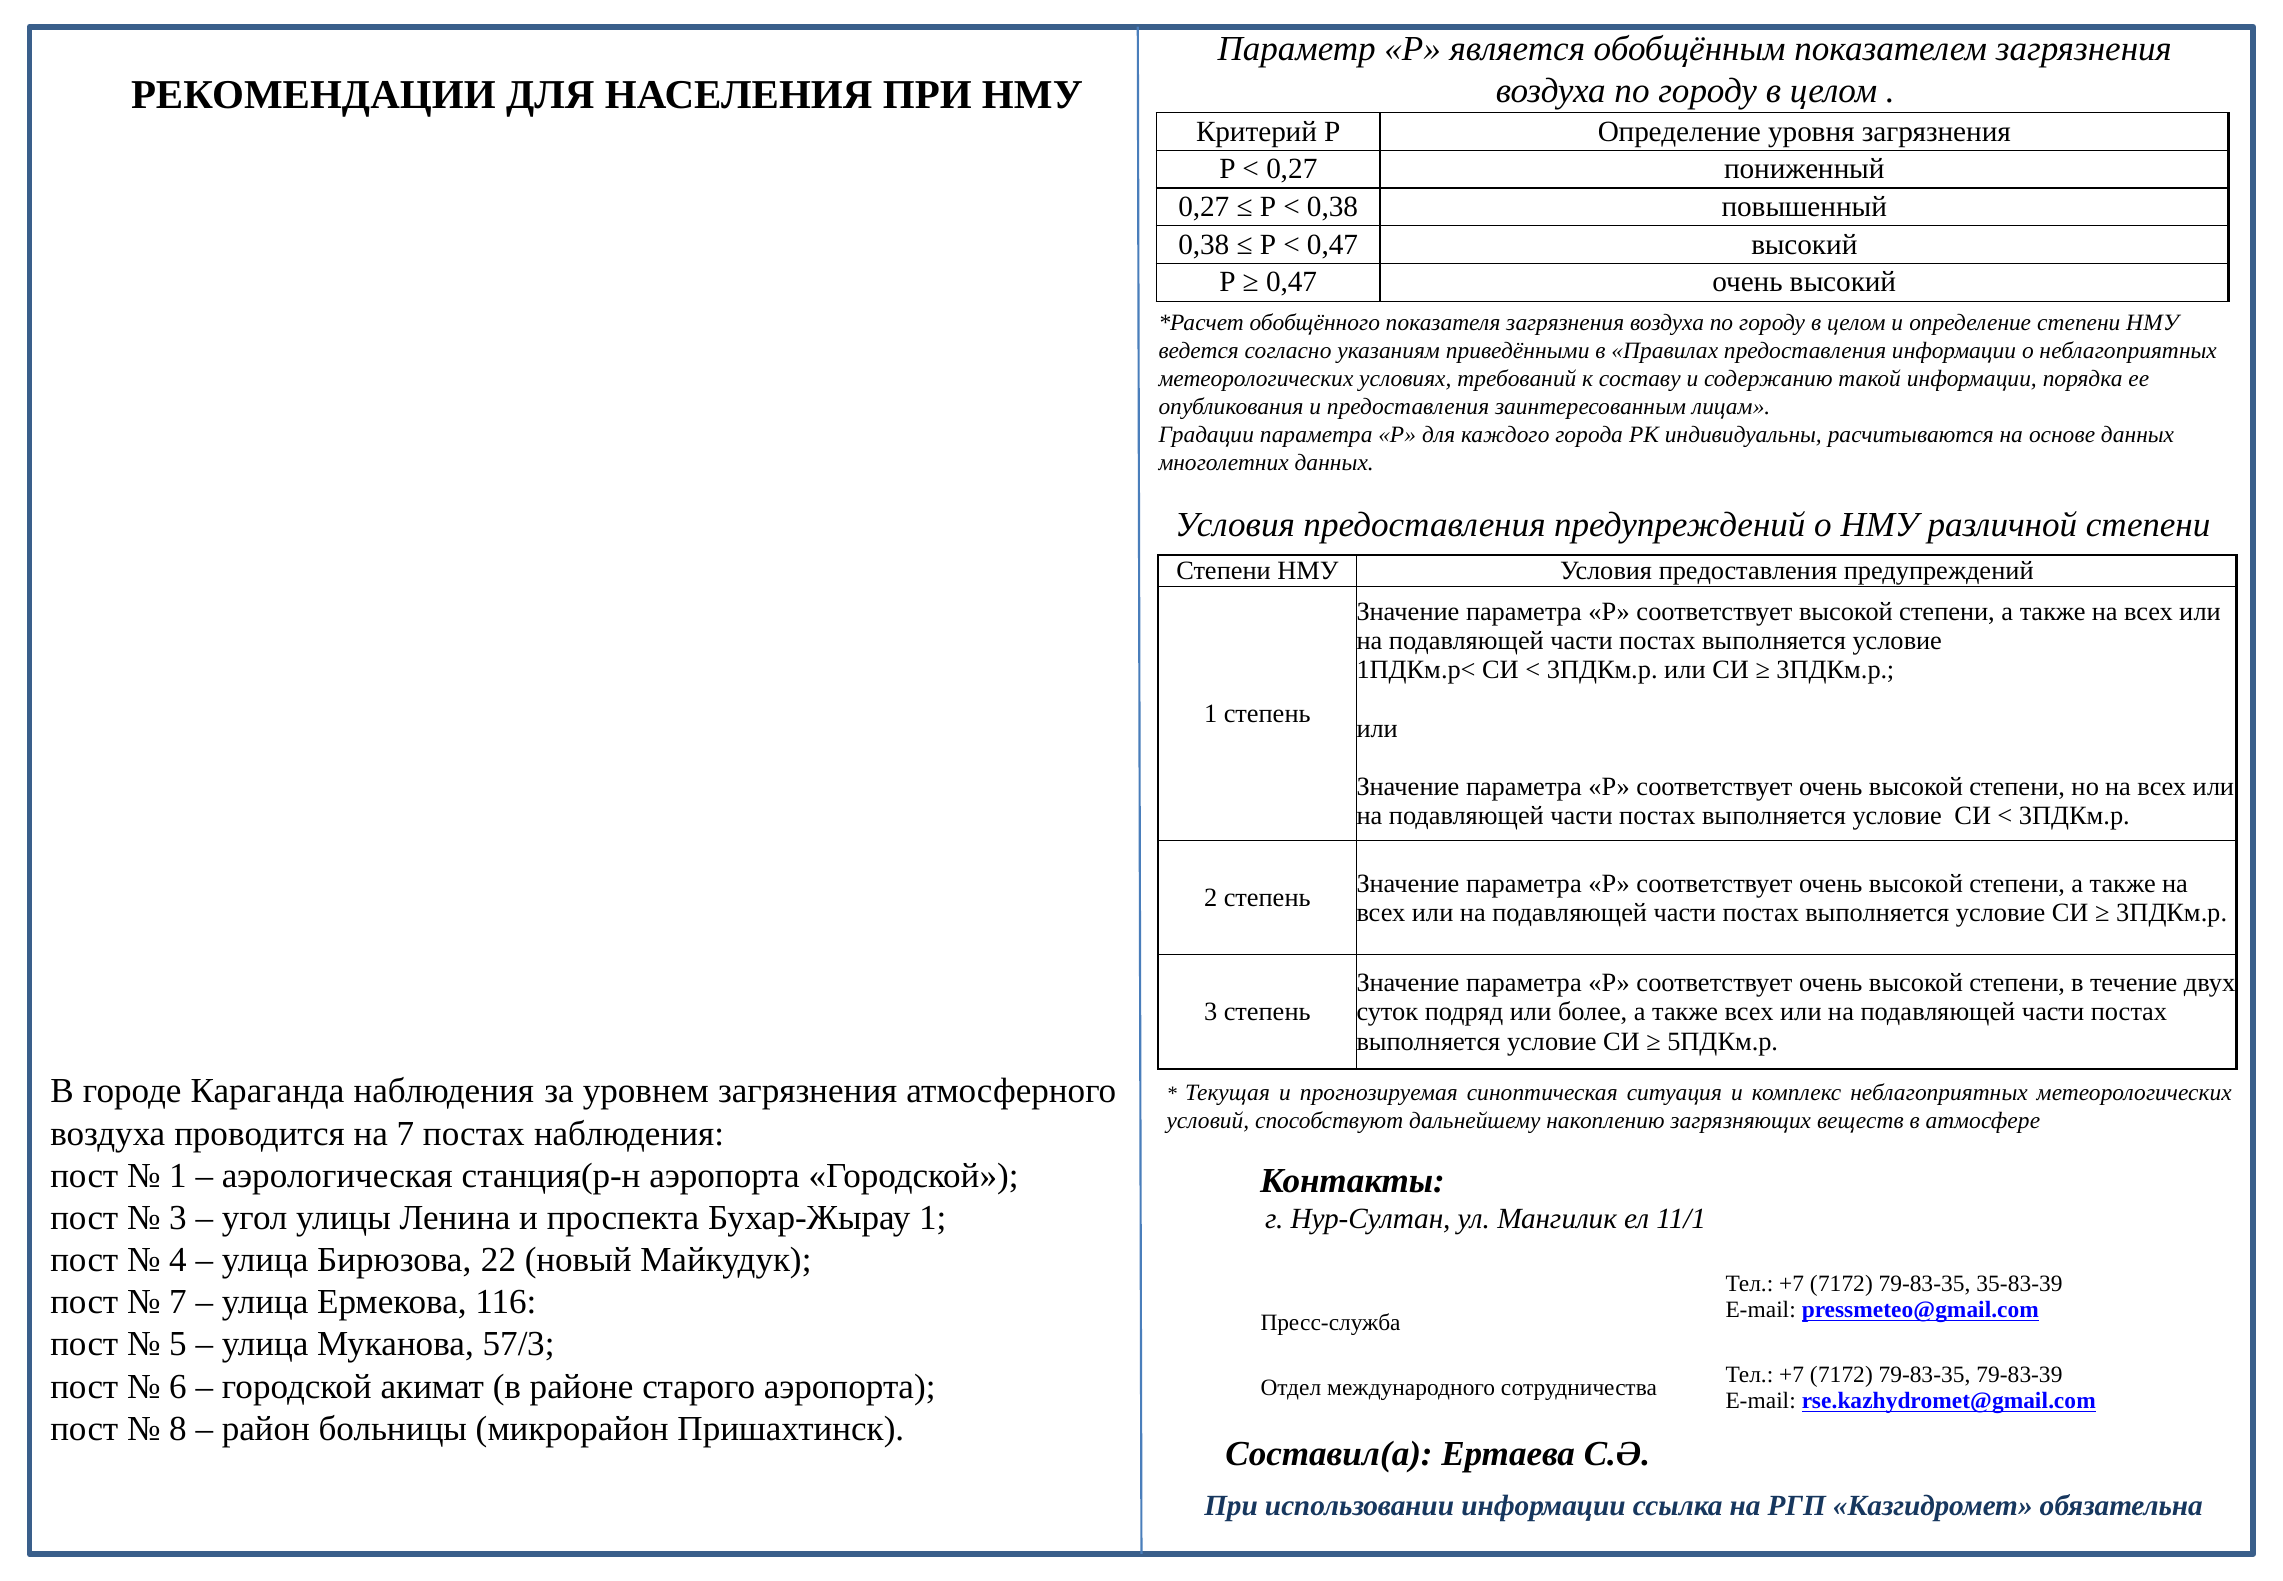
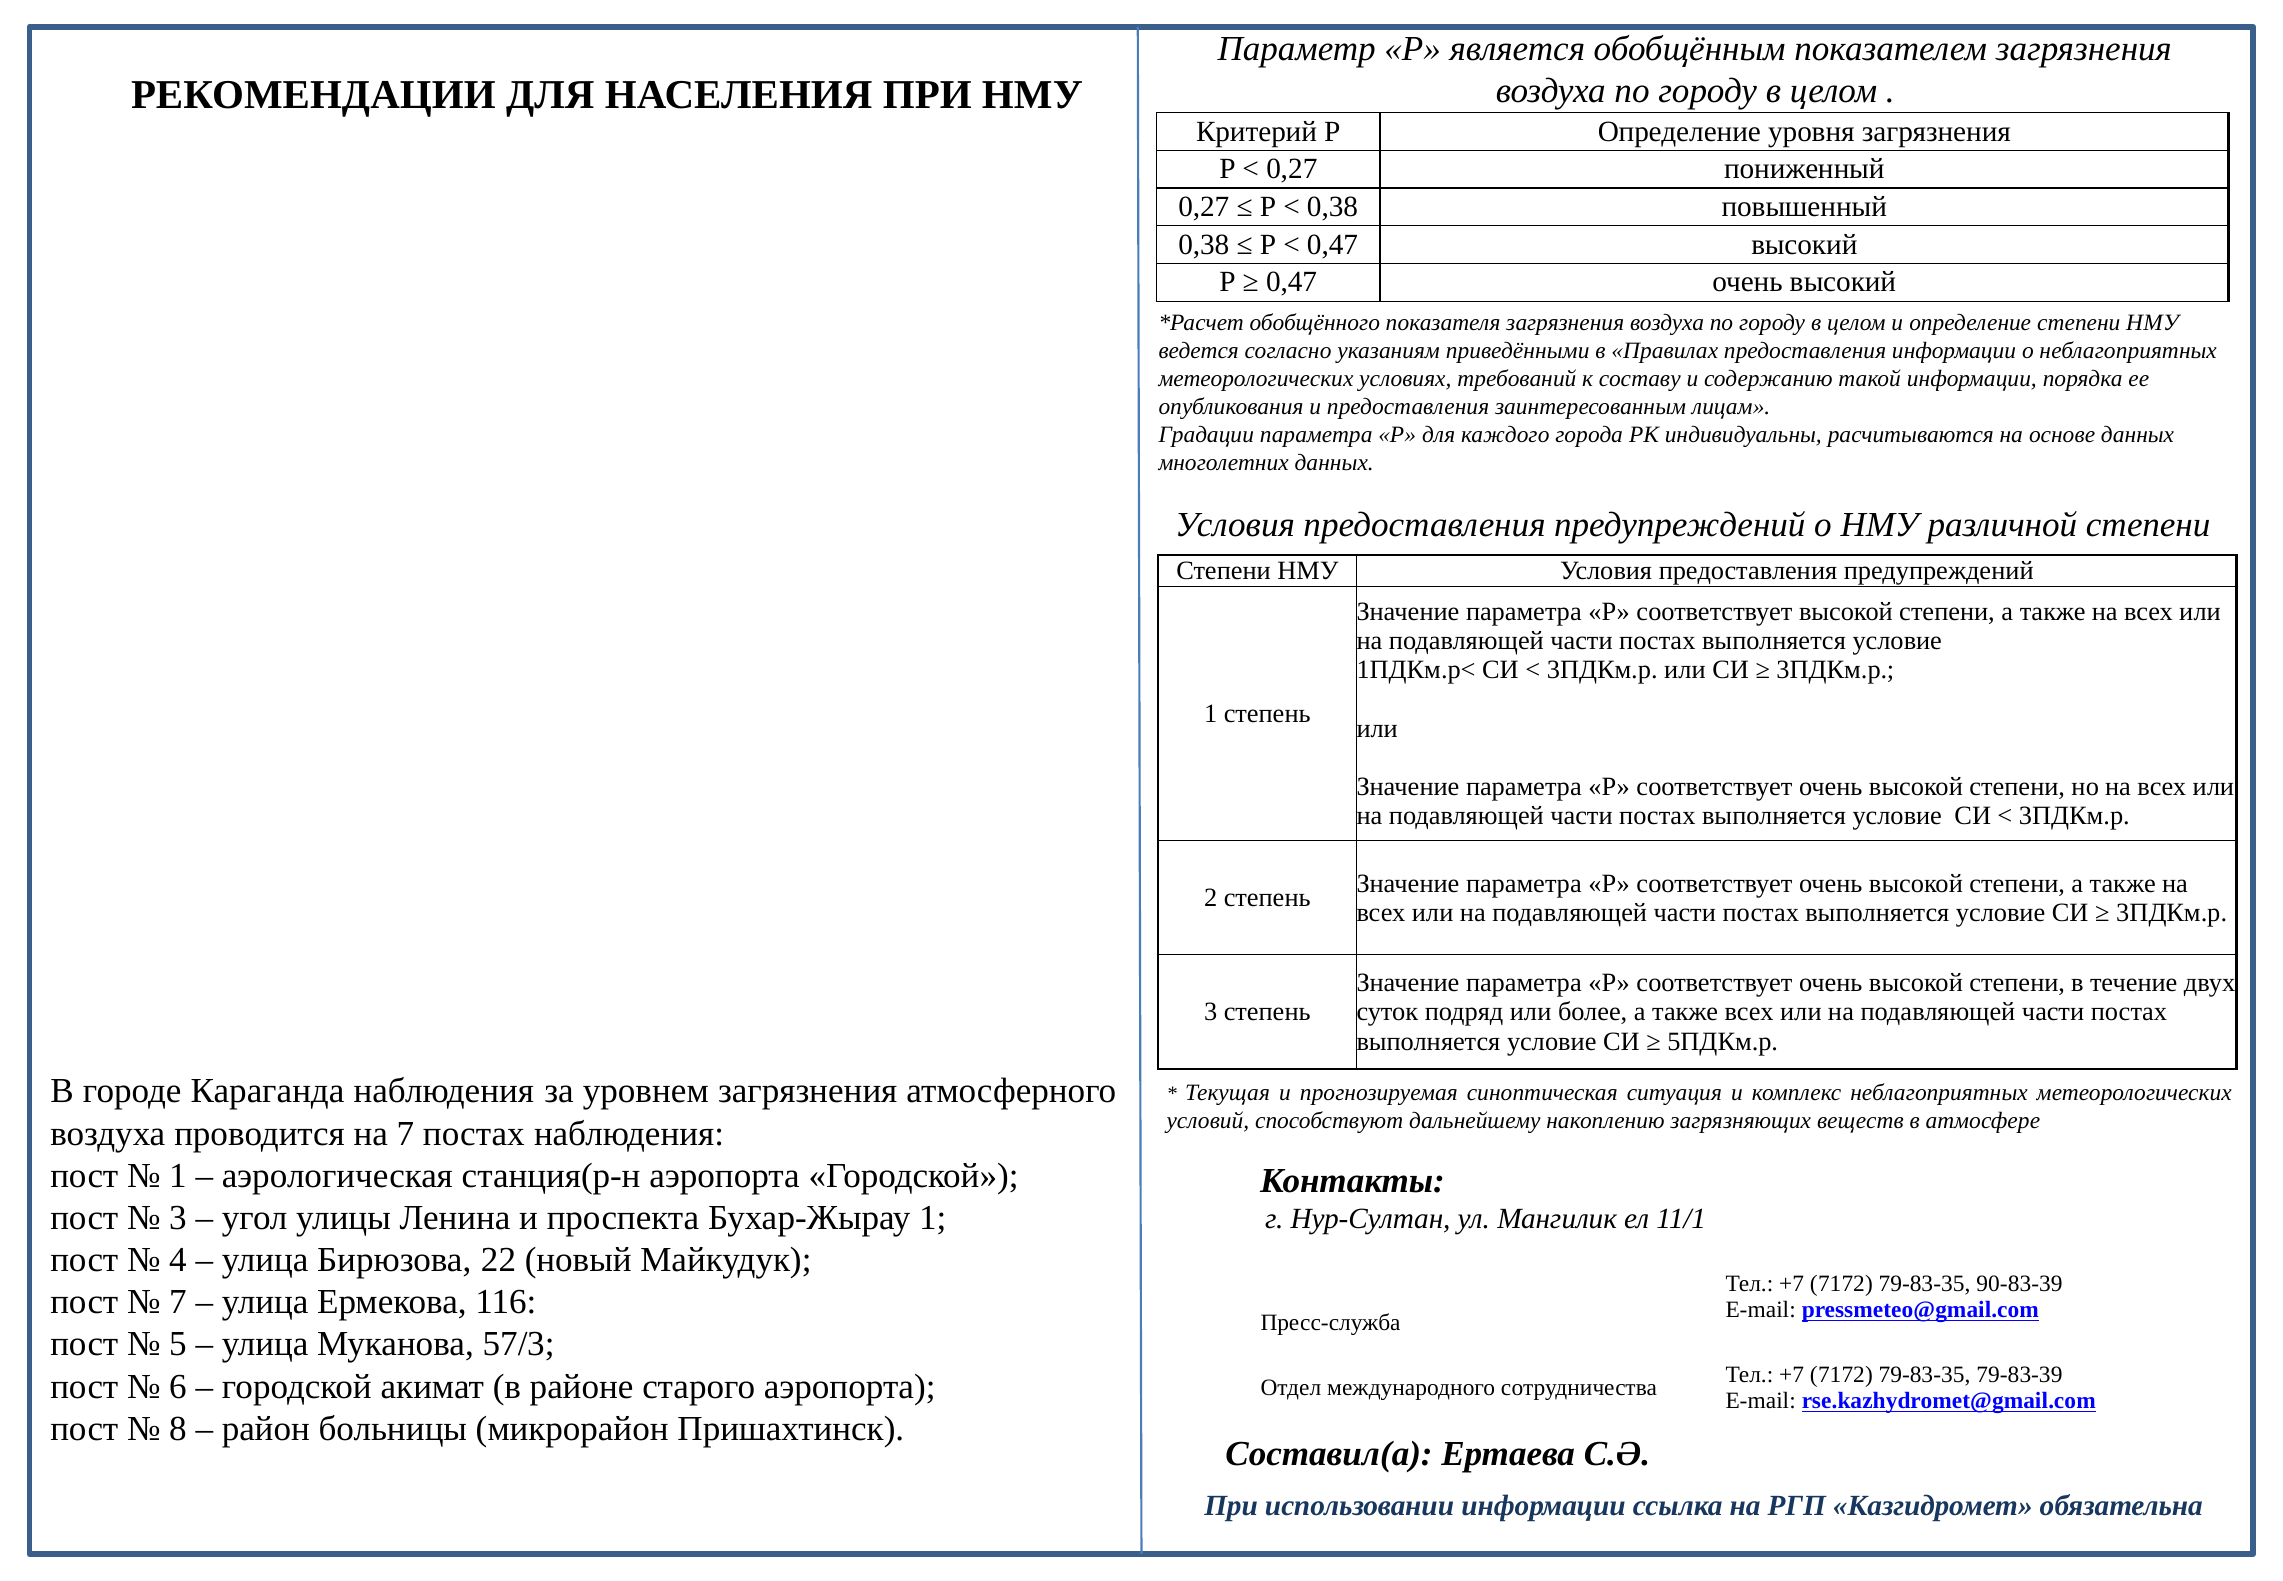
35-83-39: 35-83-39 -> 90-83-39 (2020, 1283)
